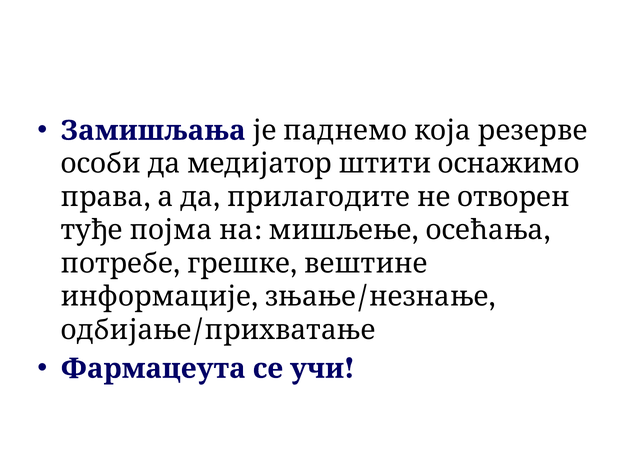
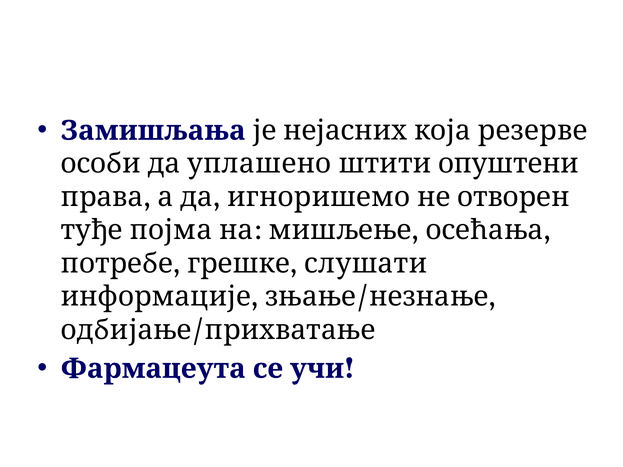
паднемо: паднемо -> нејасних (345, 131)
медијатор: медијатор -> уплашено (259, 164)
оснажимо: оснажимо -> опуштени (509, 164)
прилагодите: прилагодите -> игноришемо (319, 197)
вештине: вештине -> слушати (366, 264)
